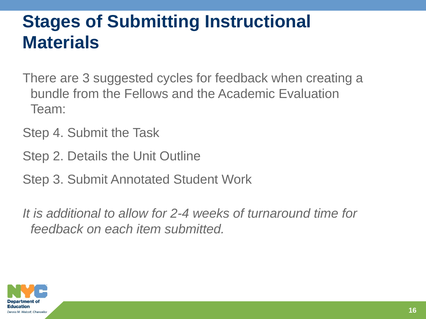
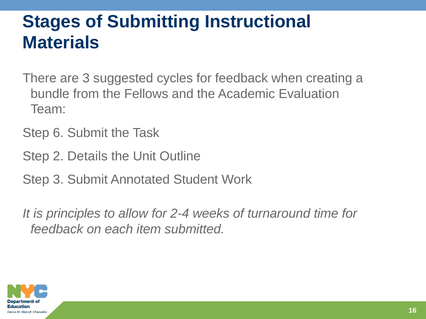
4: 4 -> 6 (58, 133)
additional: additional -> principles (73, 214)
